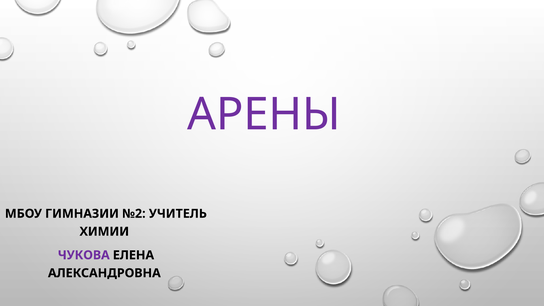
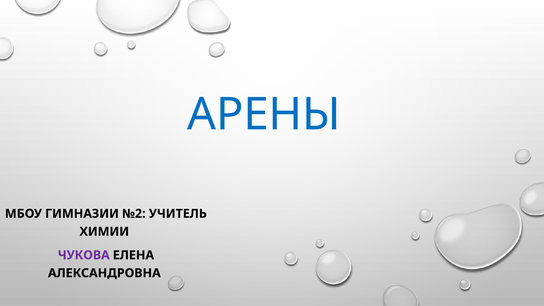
АРЕНЫ colour: purple -> blue (264, 114)
